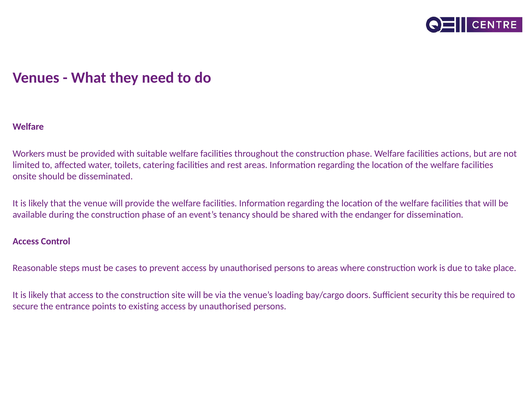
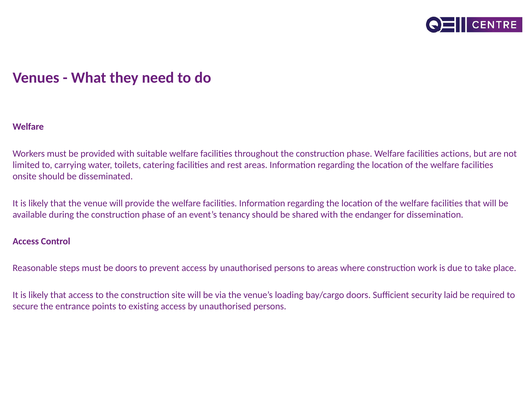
affected: affected -> carrying (70, 165)
be cases: cases -> doors (126, 268)
this: this -> laid (451, 295)
